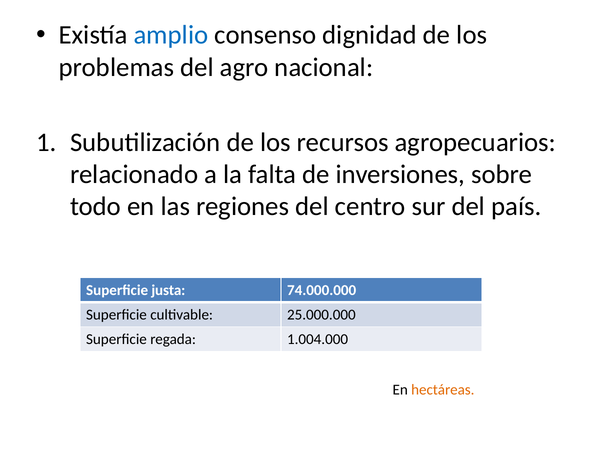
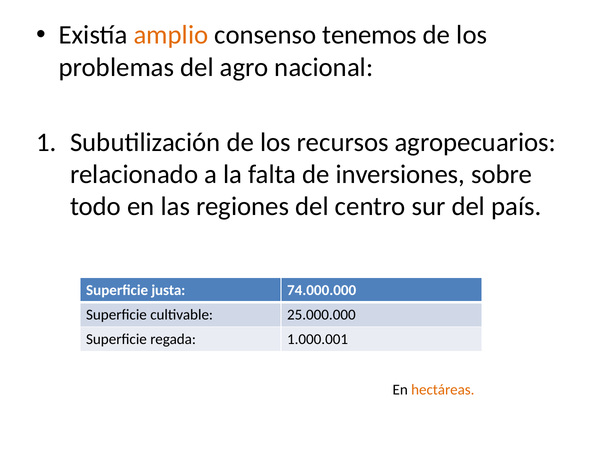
amplio colour: blue -> orange (171, 35)
dignidad: dignidad -> tenemos (370, 35)
1.004.000: 1.004.000 -> 1.000.001 (318, 339)
